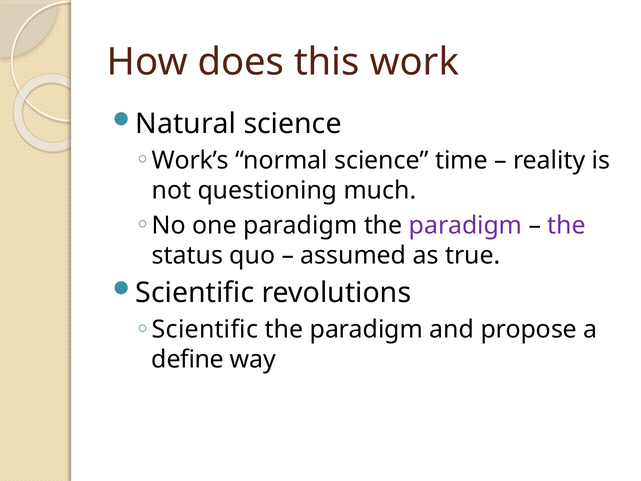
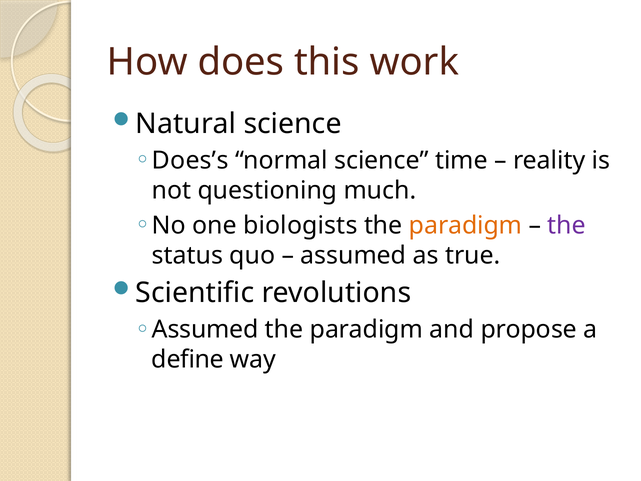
Work’s: Work’s -> Does’s (190, 160)
one paradigm: paradigm -> biologists (300, 225)
paradigm colour: purple -> orange (466, 225)
Scientific: Scientific -> Assumed (205, 330)
